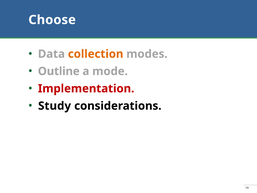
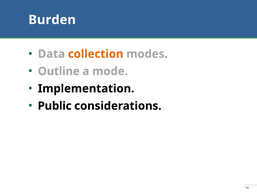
Choose: Choose -> Burden (52, 20)
Implementation colour: red -> black (86, 88)
Study: Study -> Public (55, 106)
